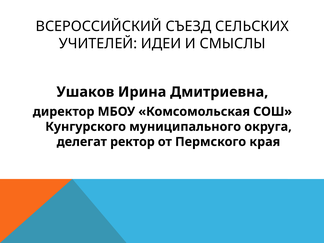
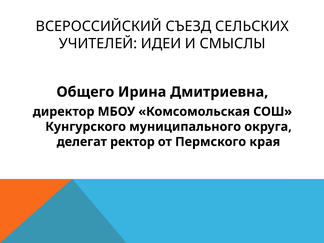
Ушаков: Ушаков -> Общего (85, 92)
